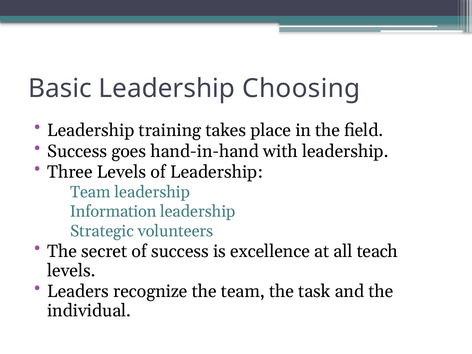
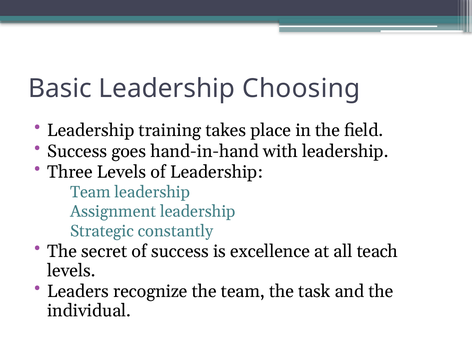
Information: Information -> Assignment (113, 212)
volunteers: volunteers -> constantly (176, 231)
